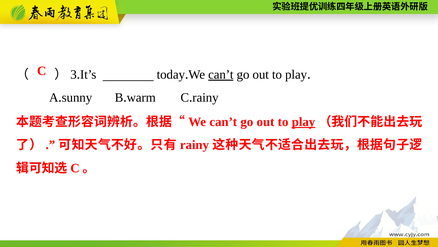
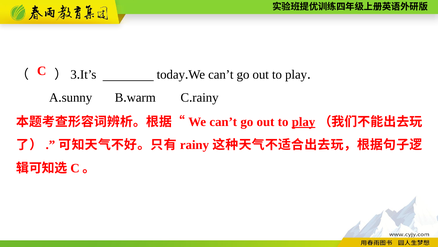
can’t underline: present -> none (221, 74)
